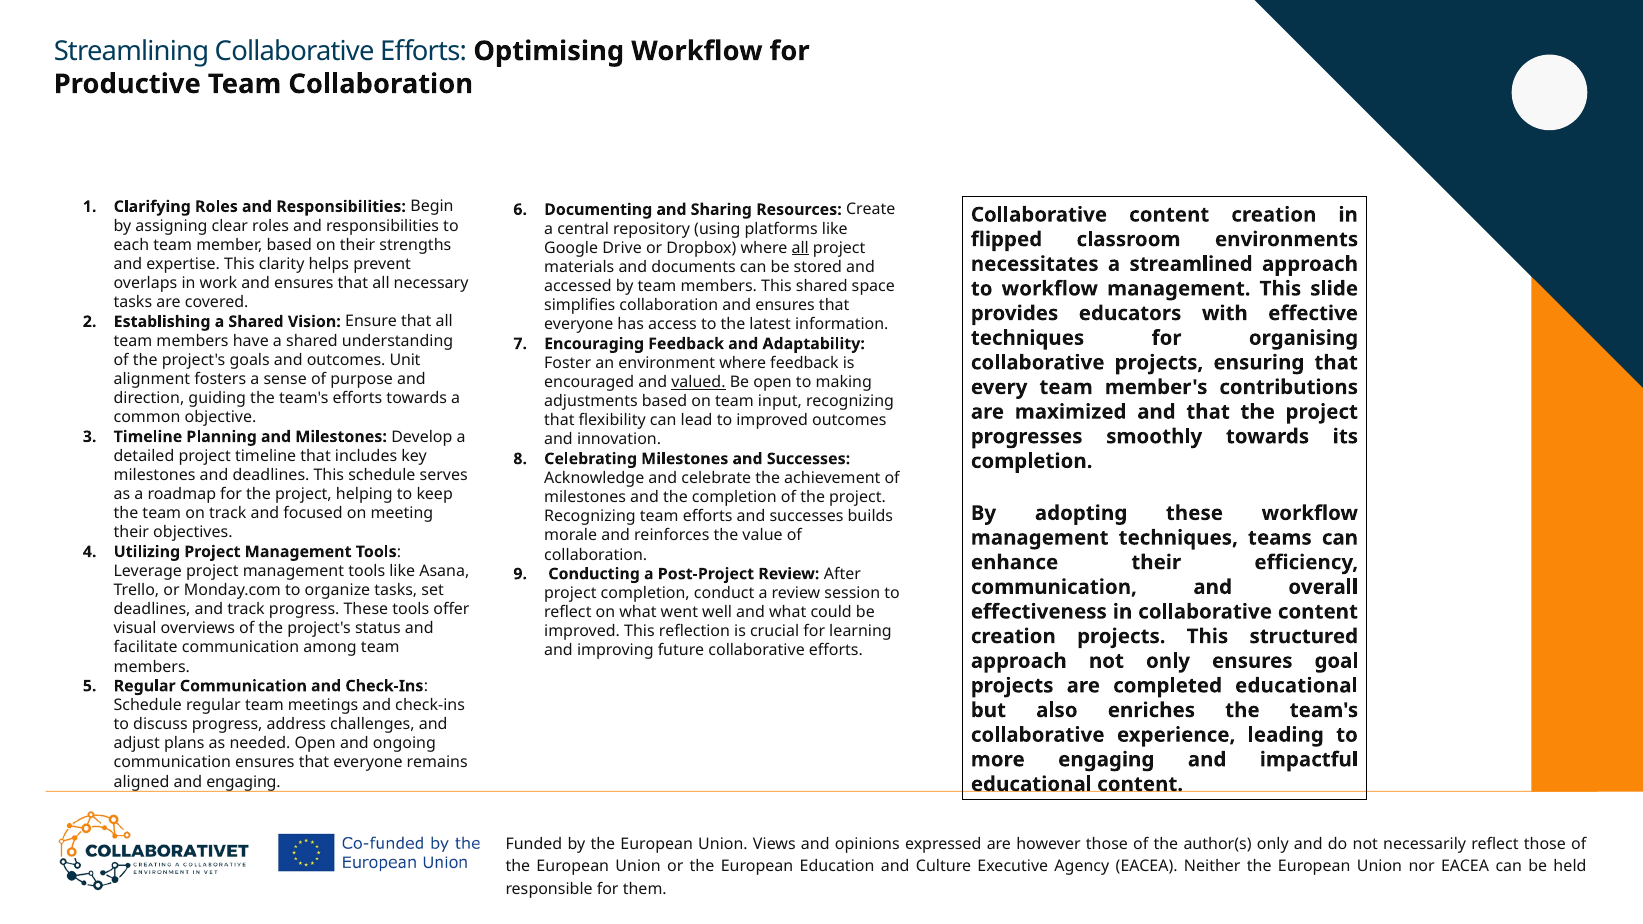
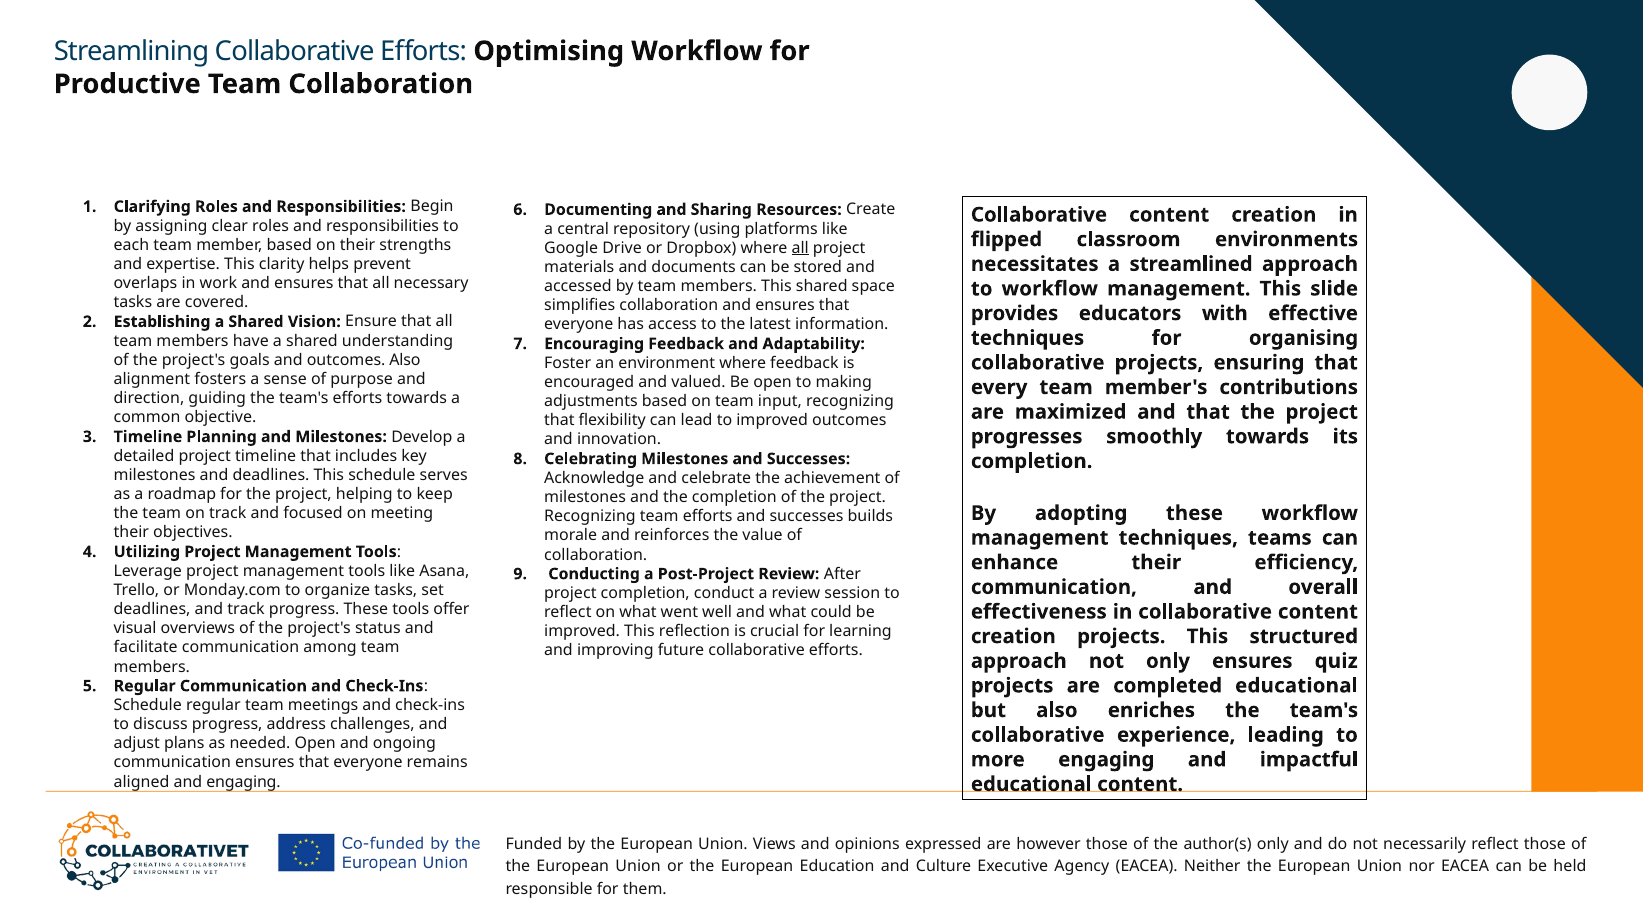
outcomes Unit: Unit -> Also (405, 360)
valued underline: present -> none (698, 382)
goal: goal -> quiz (1336, 661)
